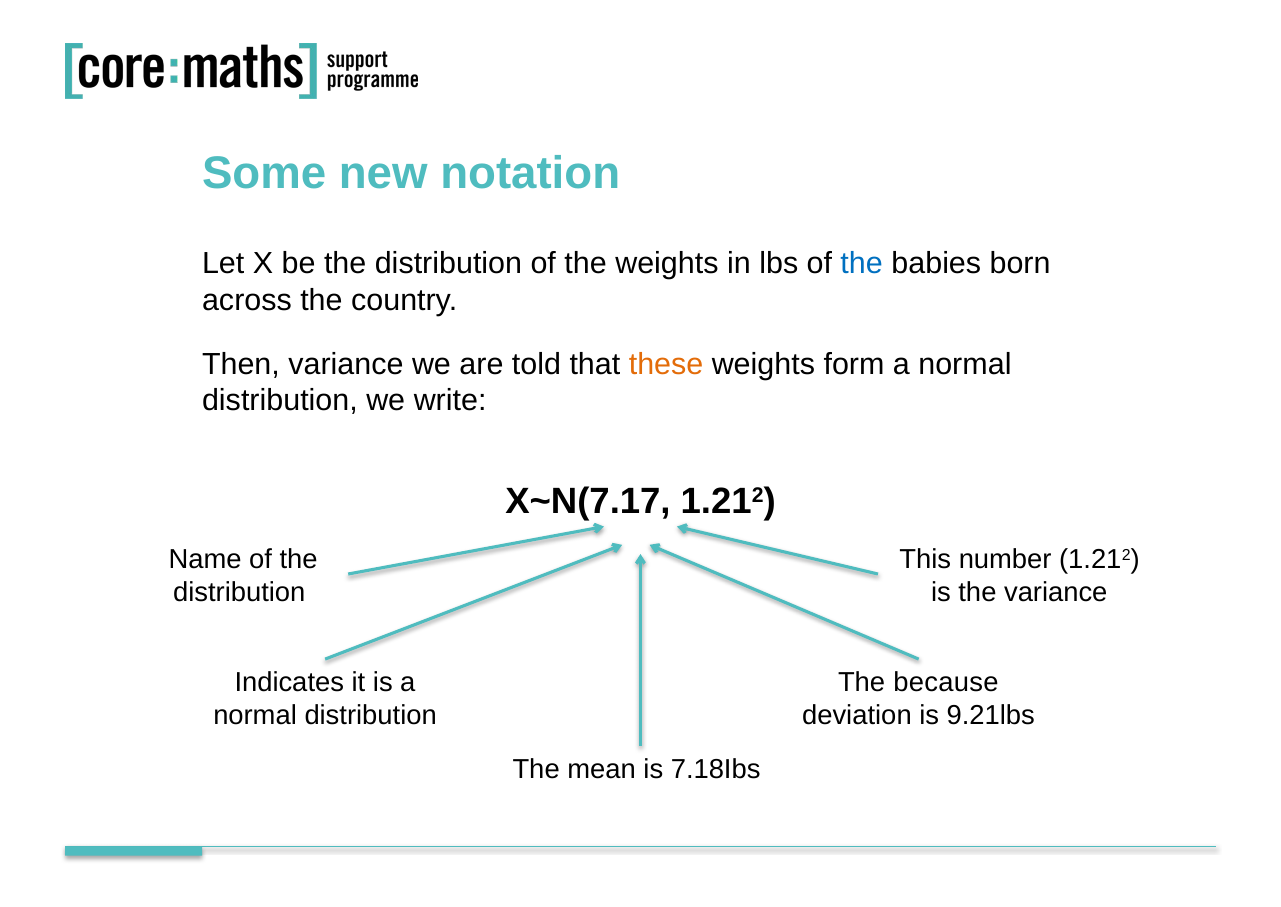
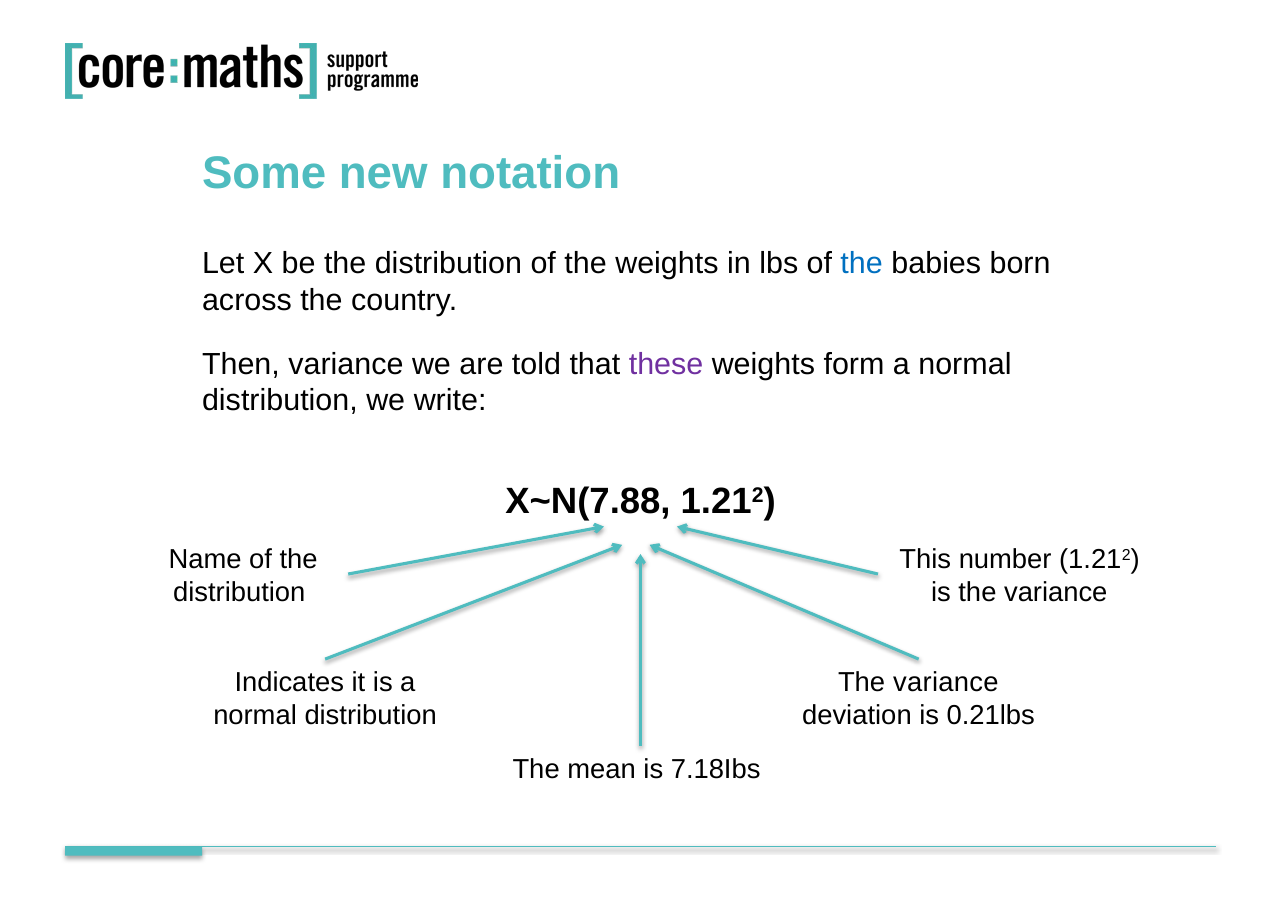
these colour: orange -> purple (666, 364)
X~N(7.17: X~N(7.17 -> X~N(7.88 (588, 501)
because: because -> variance (946, 682)
9.21lbs: 9.21lbs -> 0.21lbs (991, 715)
